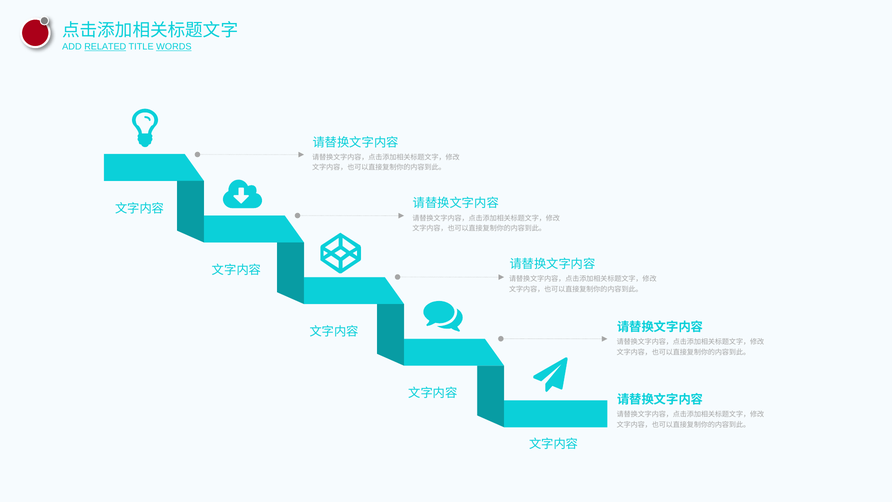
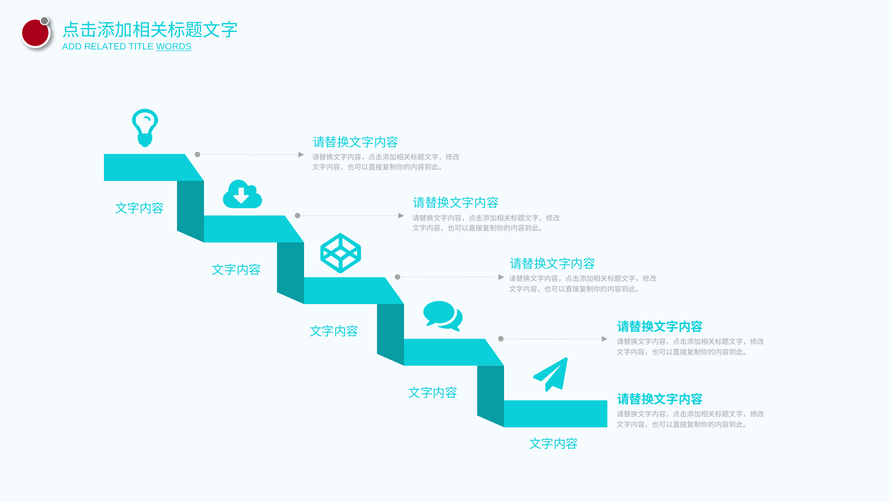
RELATED underline: present -> none (105, 47)
